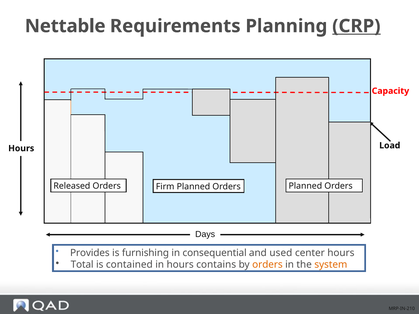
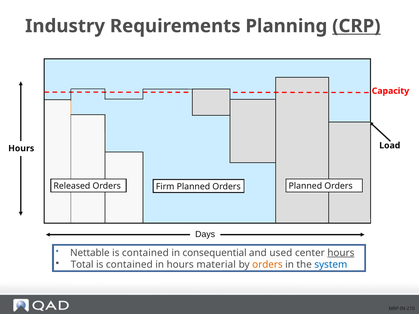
Nettable: Nettable -> Industry (65, 26)
Provides: Provides -> Nettable (90, 253)
furnishing: furnishing -> contained (145, 253)
hours underline: none -> present (341, 253)
contains: contains -> material (216, 265)
system colour: orange -> blue (331, 265)
